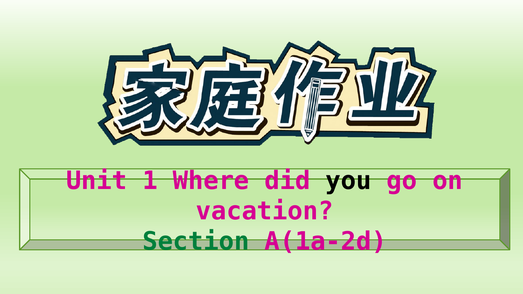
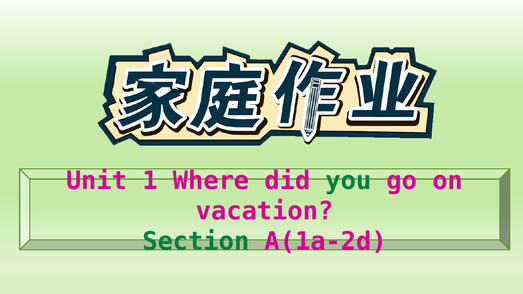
you colour: black -> green (348, 181)
